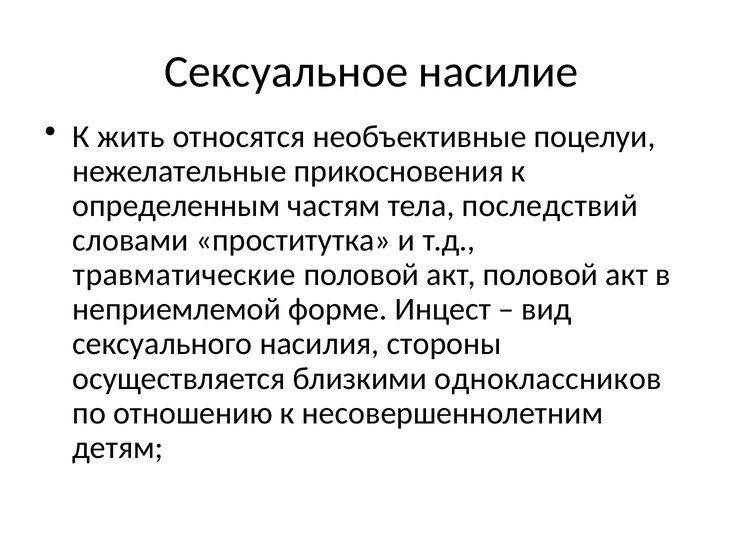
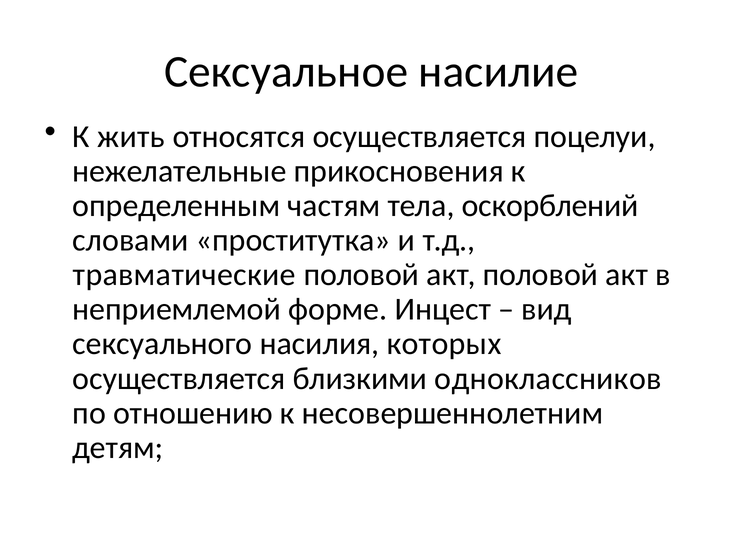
относятся необъективные: необъективные -> осуществляется (420, 137)
последствий: последствий -> оскорблений (550, 206)
стороны: стороны -> которых (444, 344)
